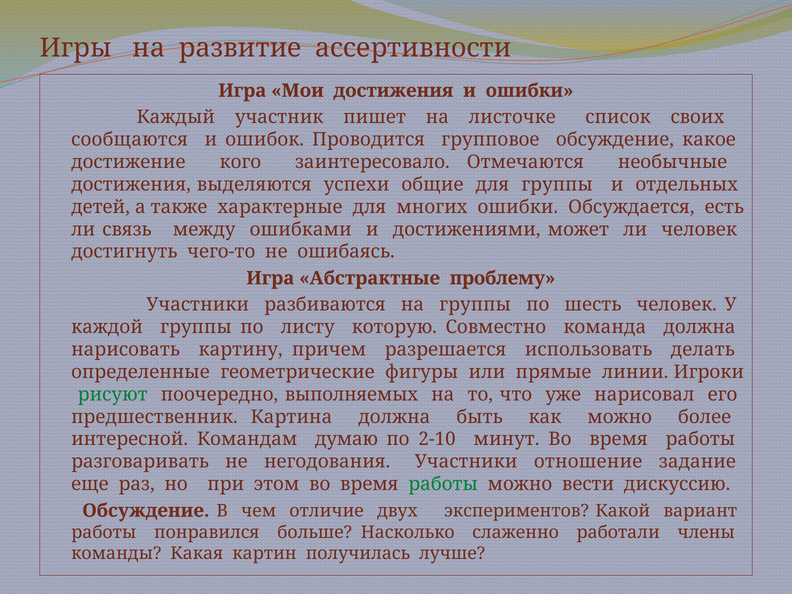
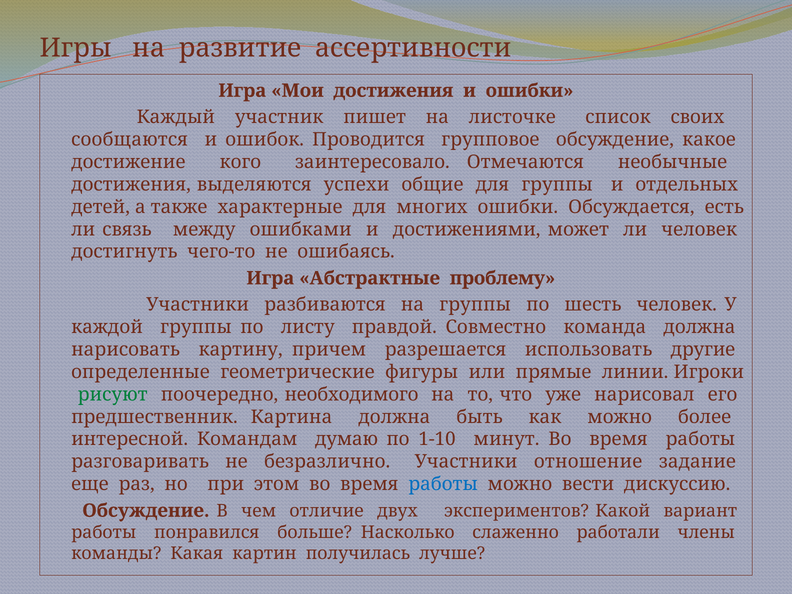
которую: которую -> правдой (394, 327)
делать: делать -> другие (703, 350)
выполняемых: выполняемых -> необходимого (351, 394)
2-10: 2-10 -> 1-10 (437, 439)
негодования: негодования -> безразлично (327, 462)
работы colour: green -> blue (443, 484)
